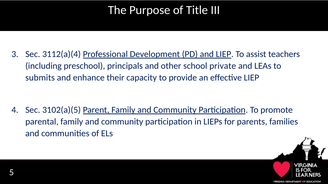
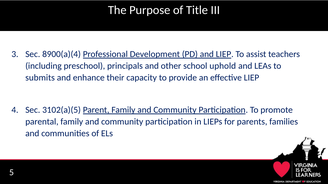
3112(a)(4: 3112(a)(4 -> 8900(a)(4 (62, 54)
private: private -> uphold (223, 66)
